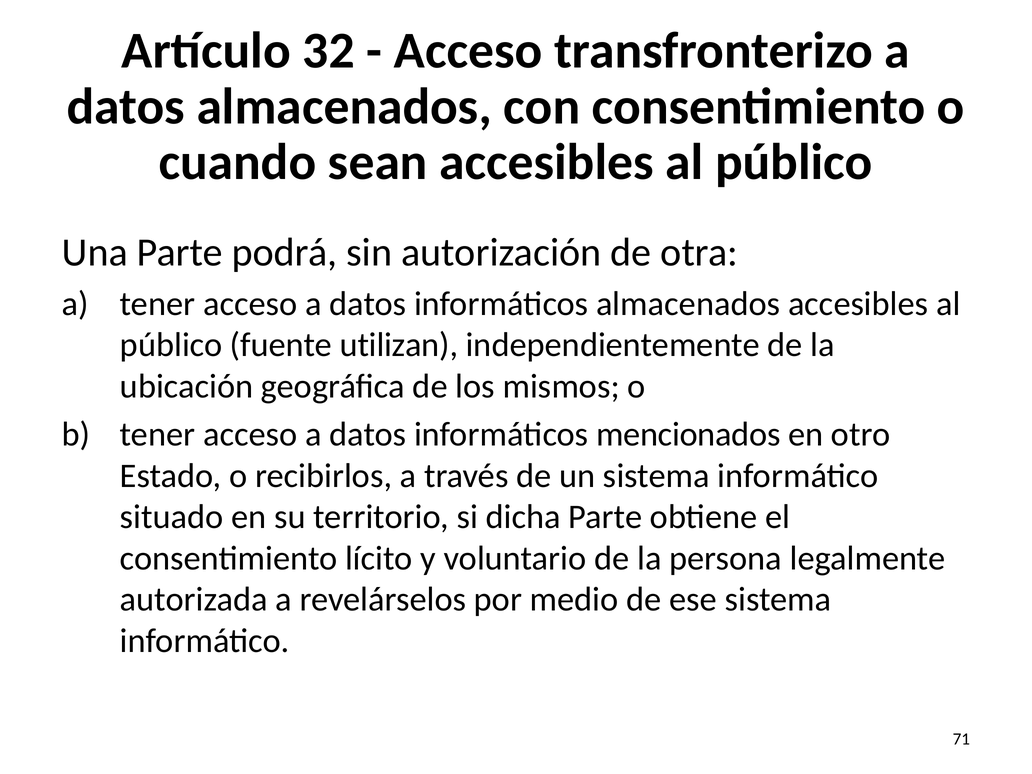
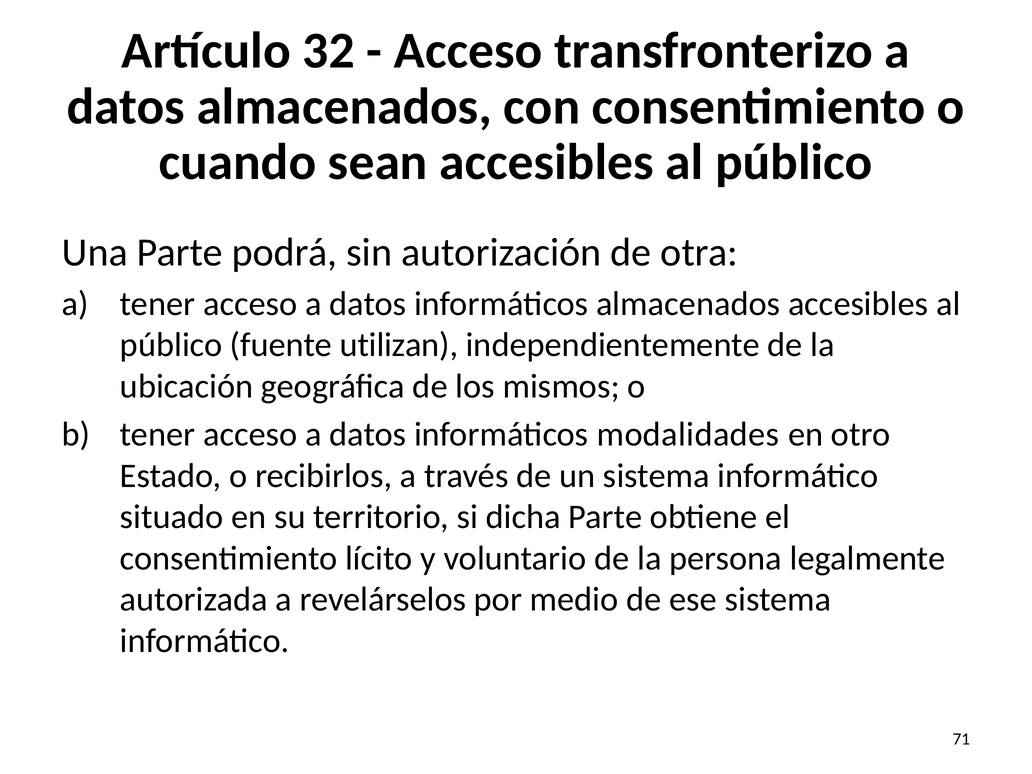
mencionados: mencionados -> modalidades (688, 434)
